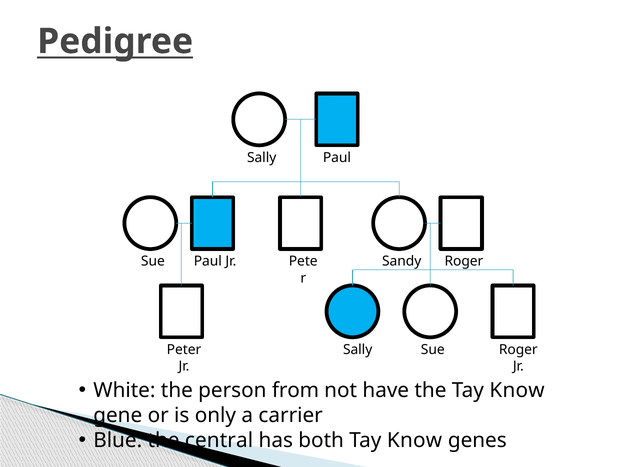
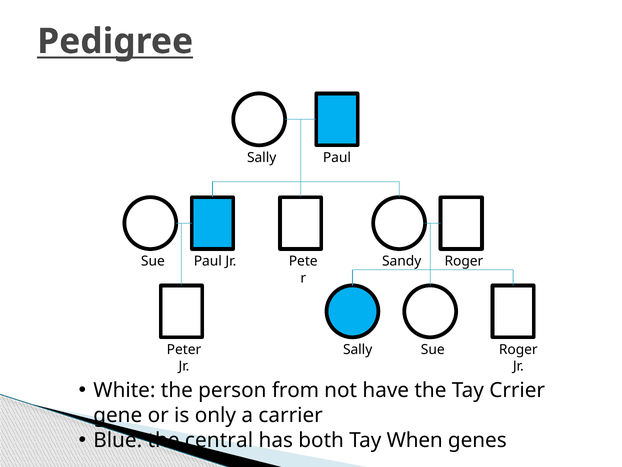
the Tay Know: Know -> Crrier (517, 390)
both Tay Know: Know -> When (415, 440)
